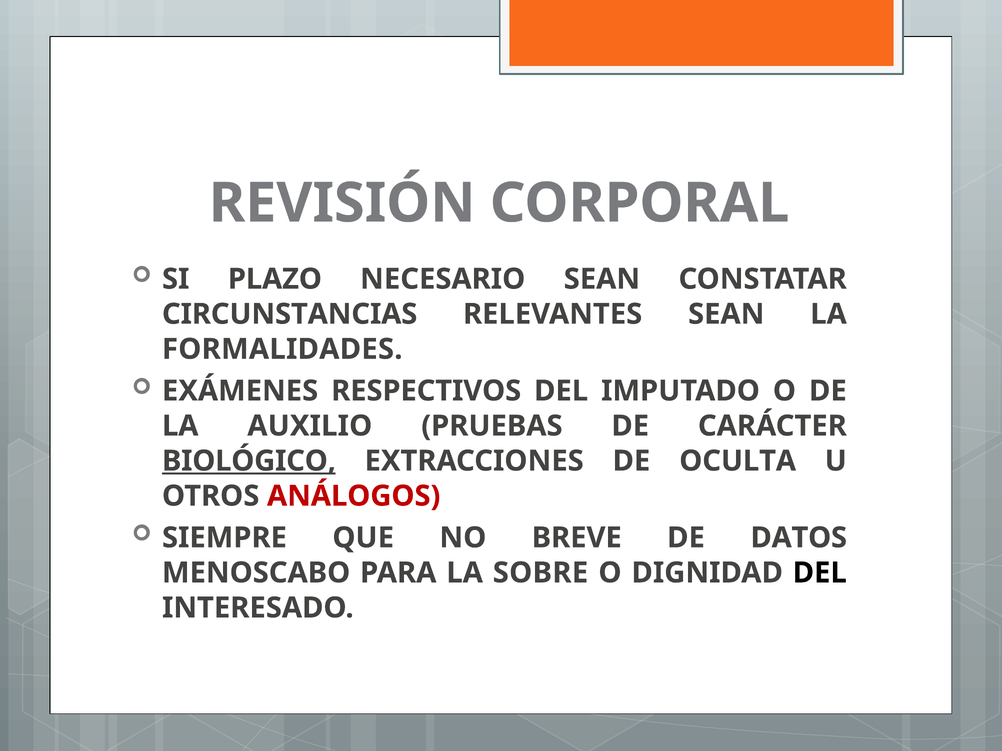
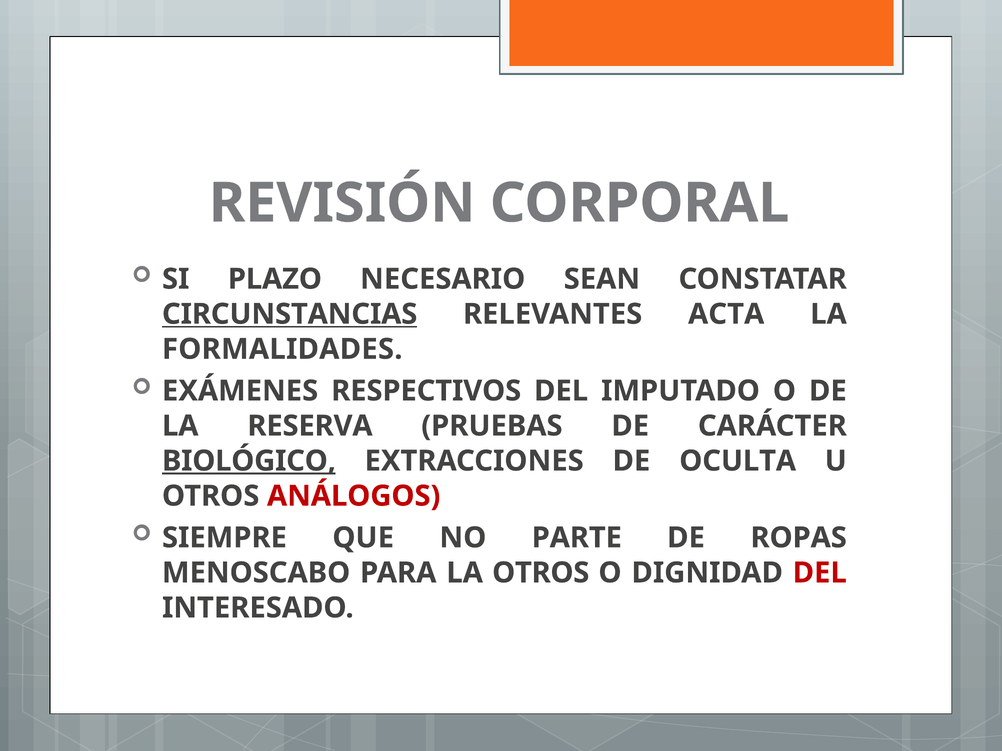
CIRCUNSTANCIAS underline: none -> present (290, 314)
RELEVANTES SEAN: SEAN -> ACTA (726, 314)
AUXILIO: AUXILIO -> RESERVA (310, 426)
BREVE: BREVE -> PARTE (577, 538)
DATOS: DATOS -> ROPAS (799, 538)
LA SOBRE: SOBRE -> OTROS (541, 573)
DEL colour: black -> red (820, 573)
